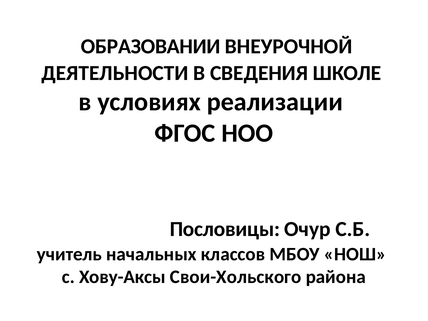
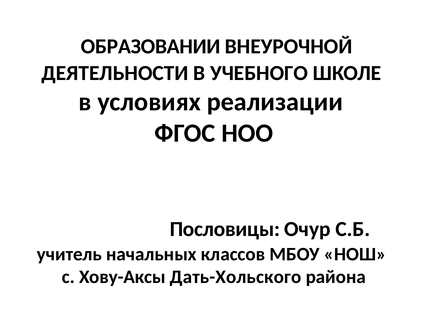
СВЕДЕНИЯ: СВЕДЕНИЯ -> УЧЕБНОГО (259, 73)
Свои-Хольского: Свои-Хольского -> Дать-Хольского (236, 277)
